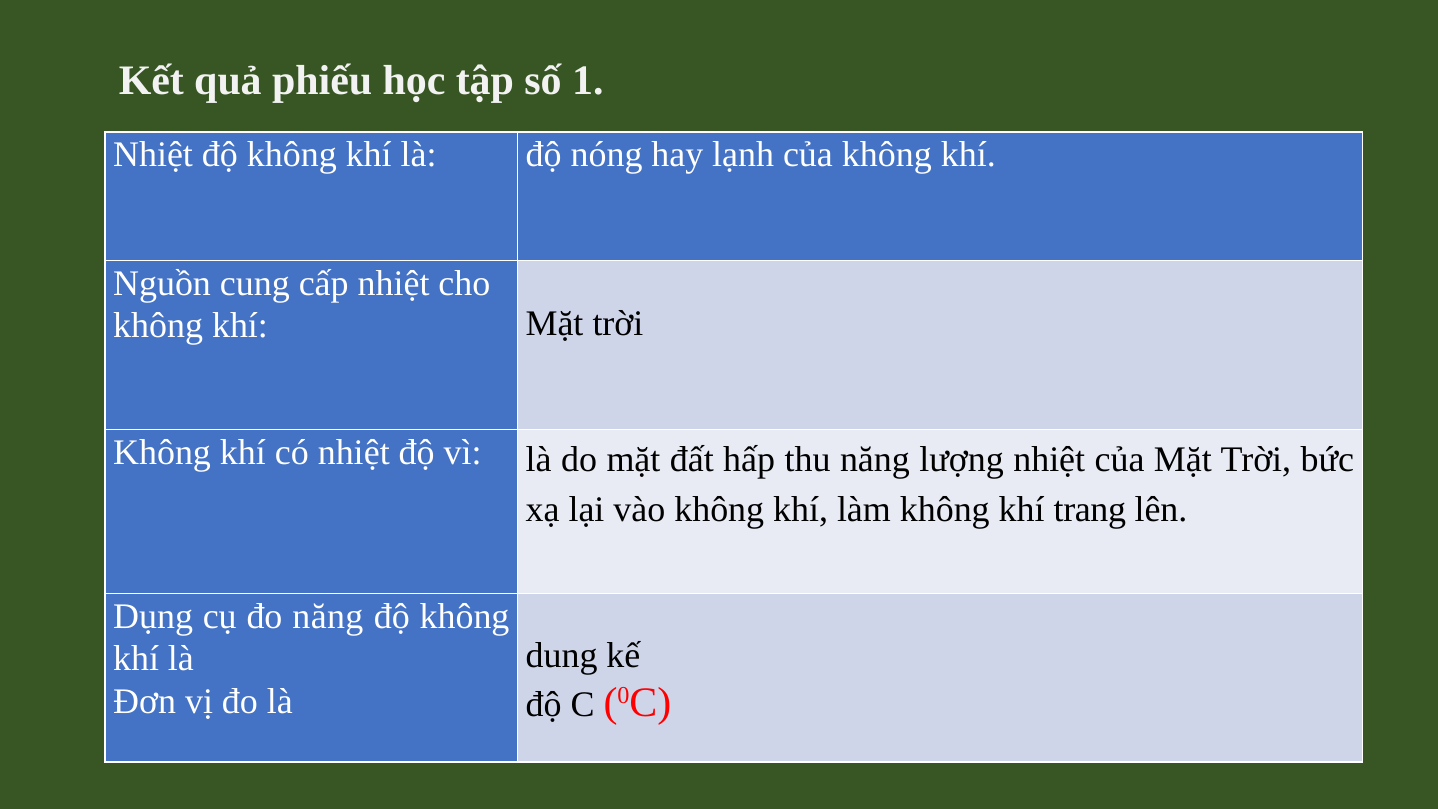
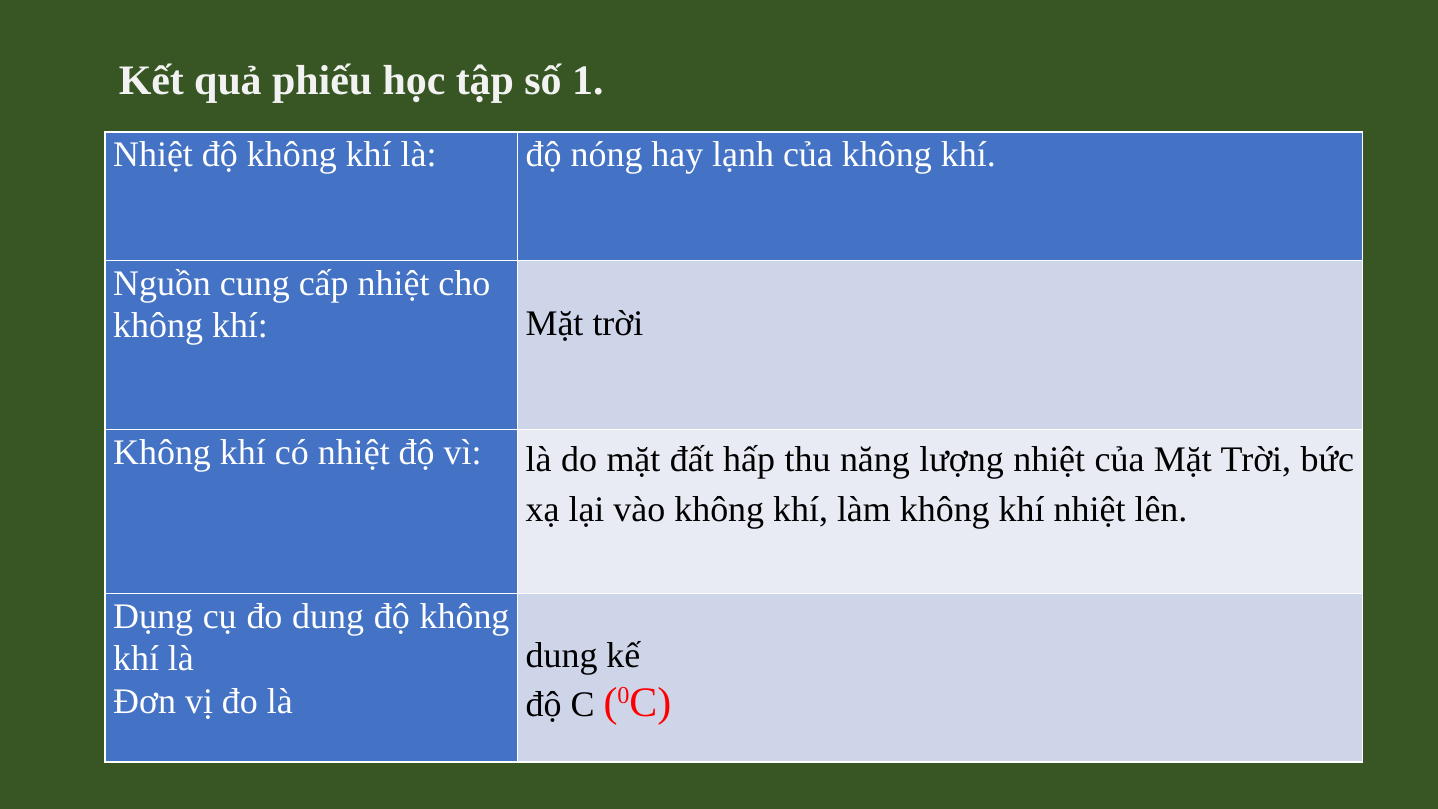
khí trang: trang -> nhiệt (1090, 509)
đo năng: năng -> dung (328, 616)
